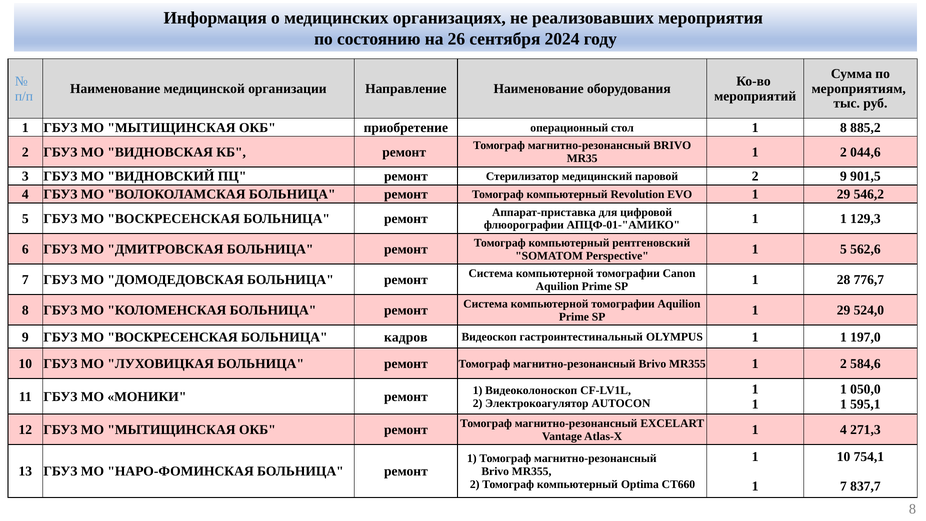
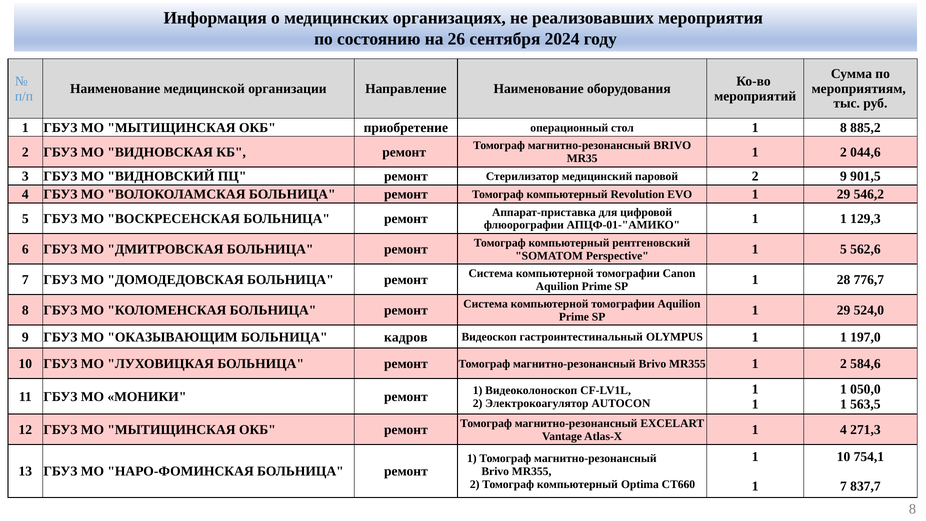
9 ГБУЗ МО ВОСКРЕСЕНСКАЯ: ВОСКРЕСЕНСКАЯ -> ОКАЗЫВАЮЩИМ (172, 337)
595,1: 595,1 -> 563,5 (865, 404)
